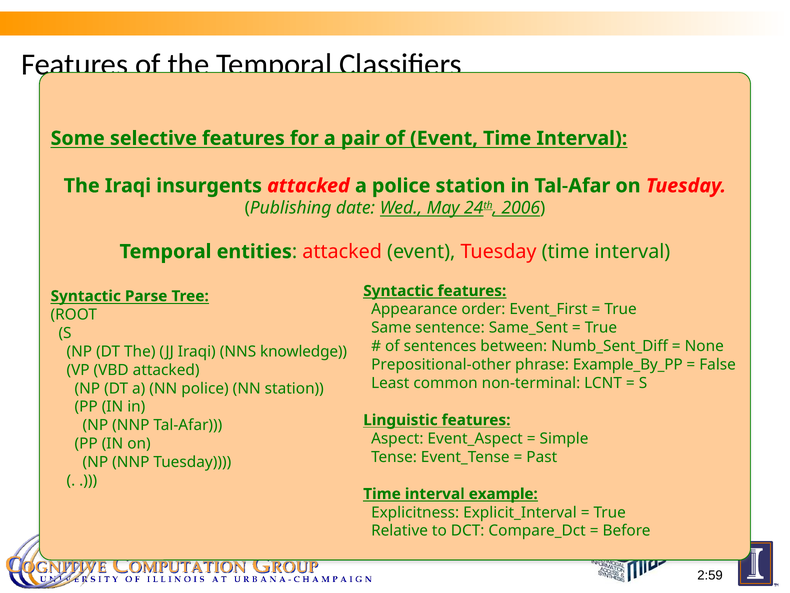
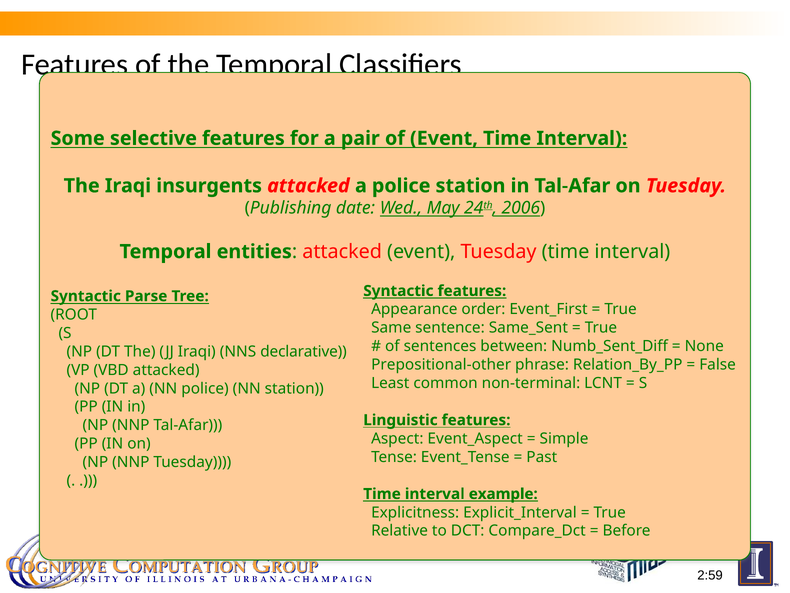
knowledge: knowledge -> declarative (304, 351)
Example_By_PP: Example_By_PP -> Relation_By_PP (628, 364)
